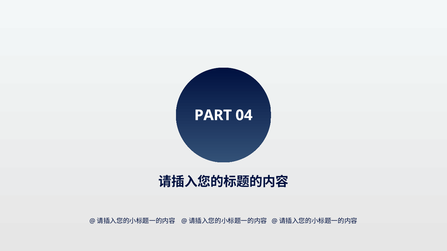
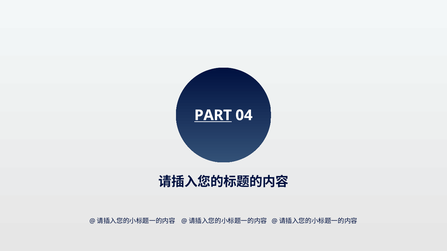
PART underline: none -> present (213, 115)
